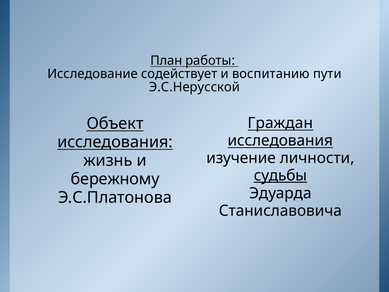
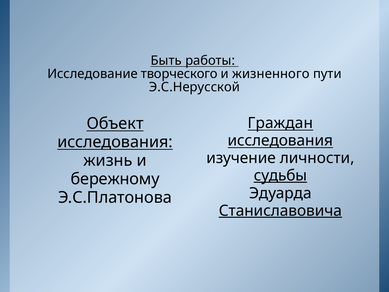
План: План -> Быть (166, 61)
содействует: содействует -> творческого (179, 74)
воспитанию: воспитанию -> жизненного (271, 74)
Станиславовича underline: none -> present (280, 211)
